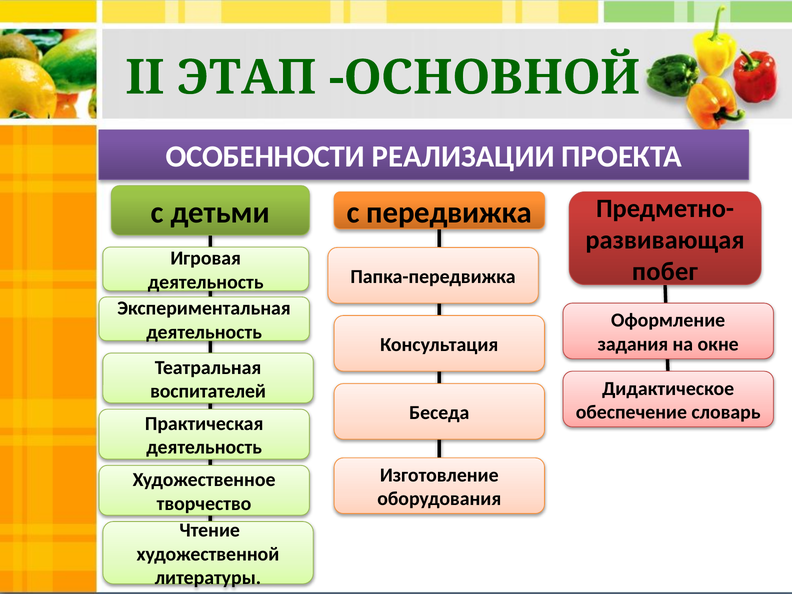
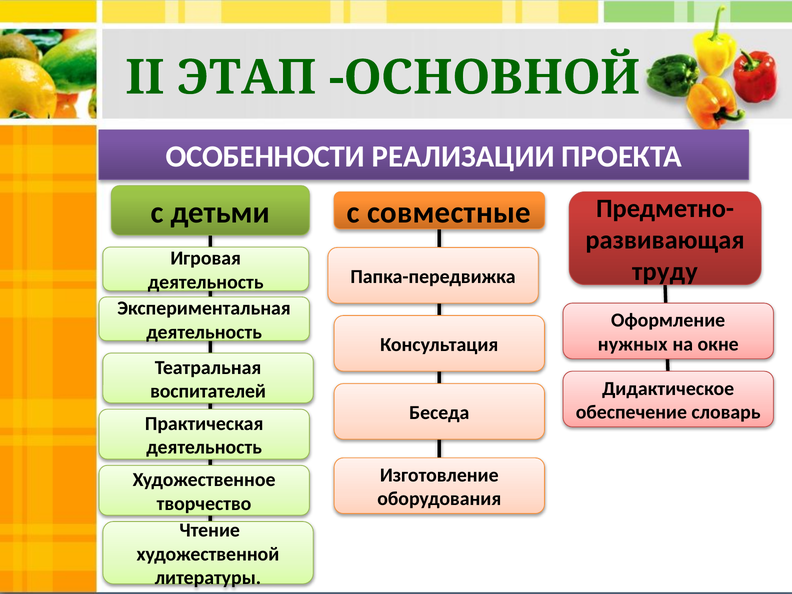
передвижка: передвижка -> совместные (449, 213)
побег: побег -> труду (665, 272)
задания: задания -> нужных (633, 344)
